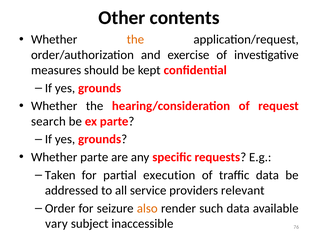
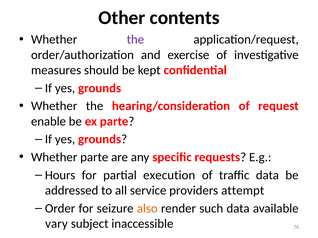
the colour: orange -> purple (135, 40)
search: search -> enable (48, 122)
Taken: Taken -> Hours (60, 175)
relevant: relevant -> attempt (243, 191)
